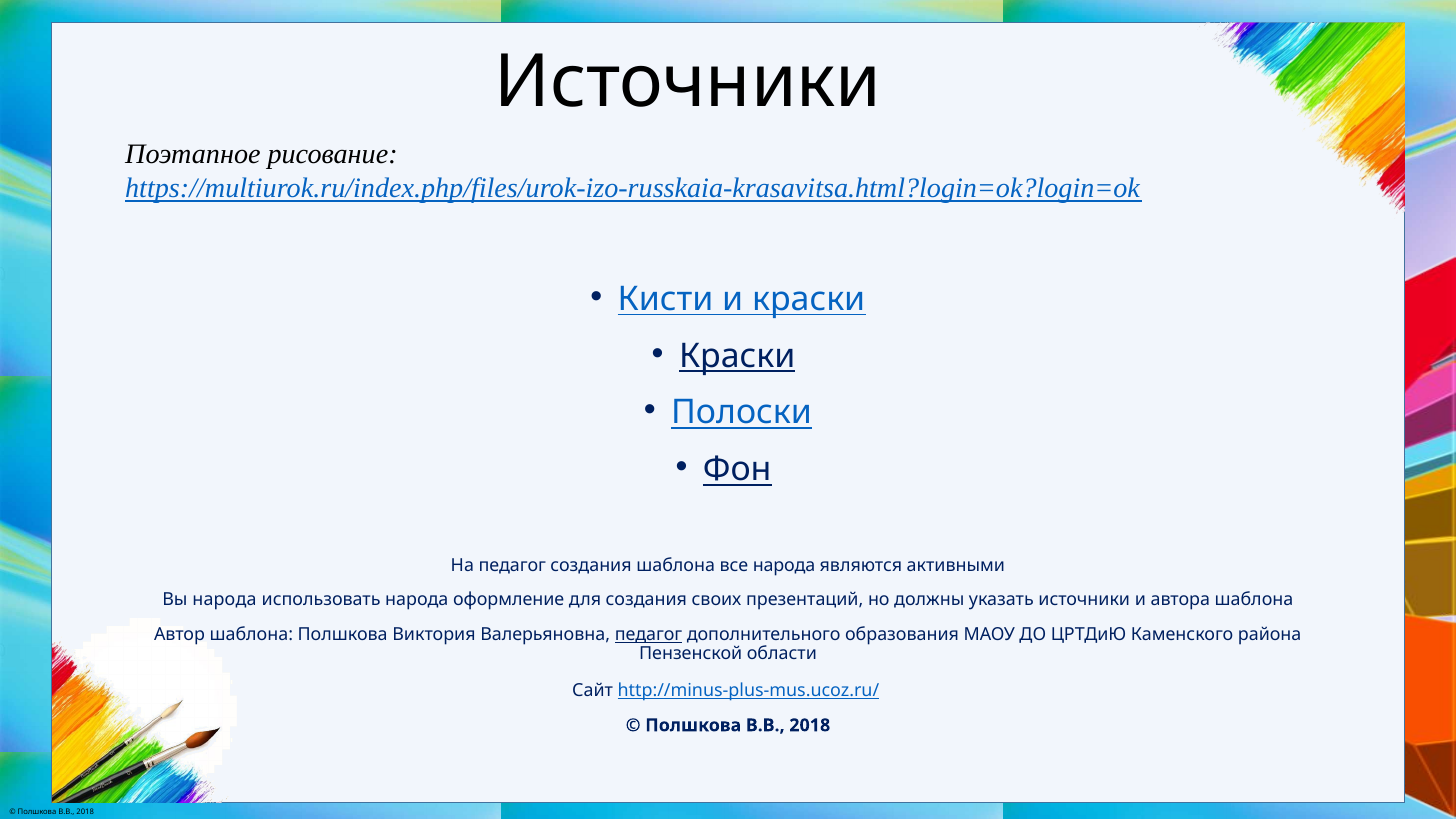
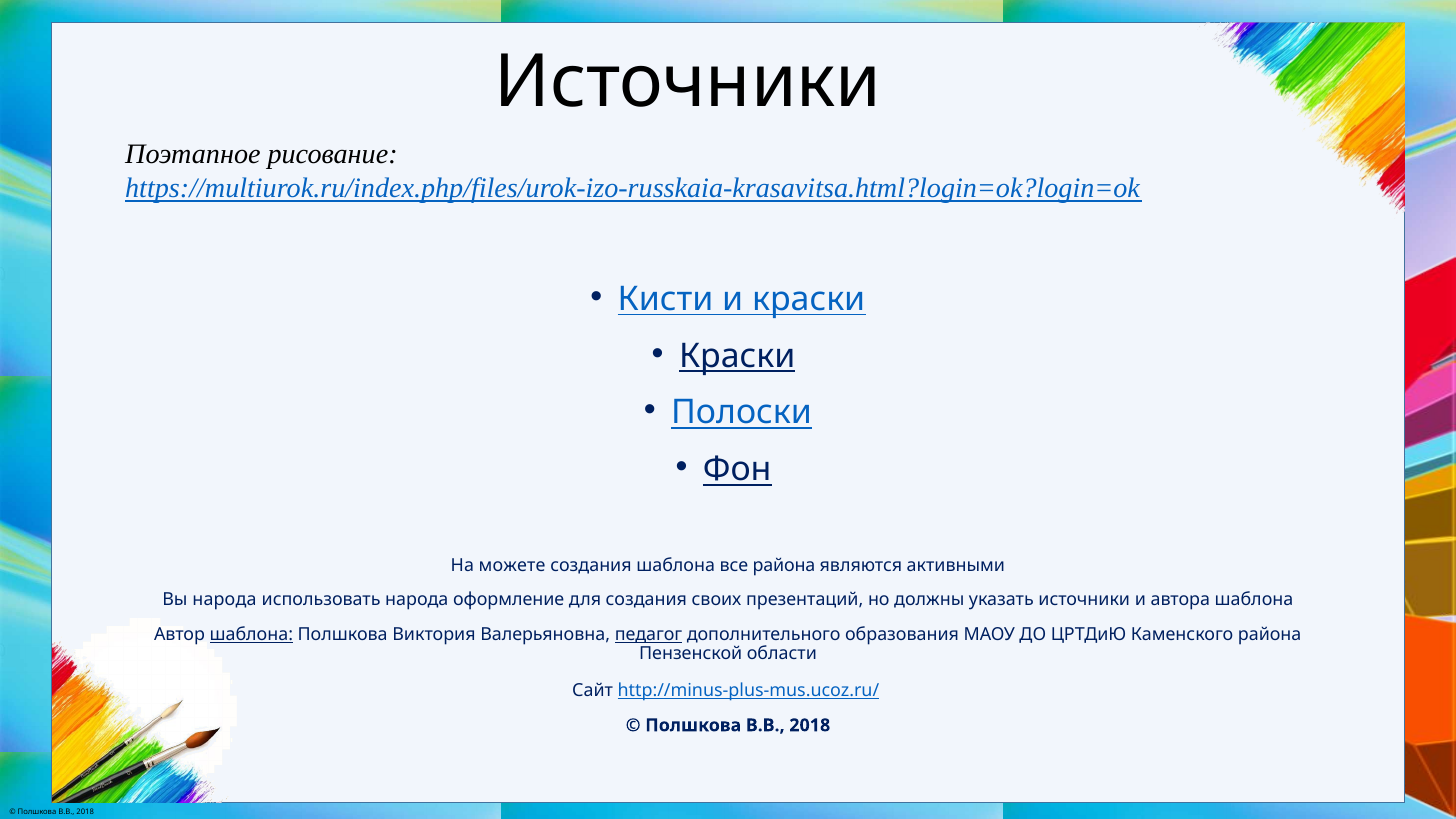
На педагог: педагог -> можете (512, 565)
все народа: народа -> района (784, 565)
шаблона underline: none -> present (251, 634)
